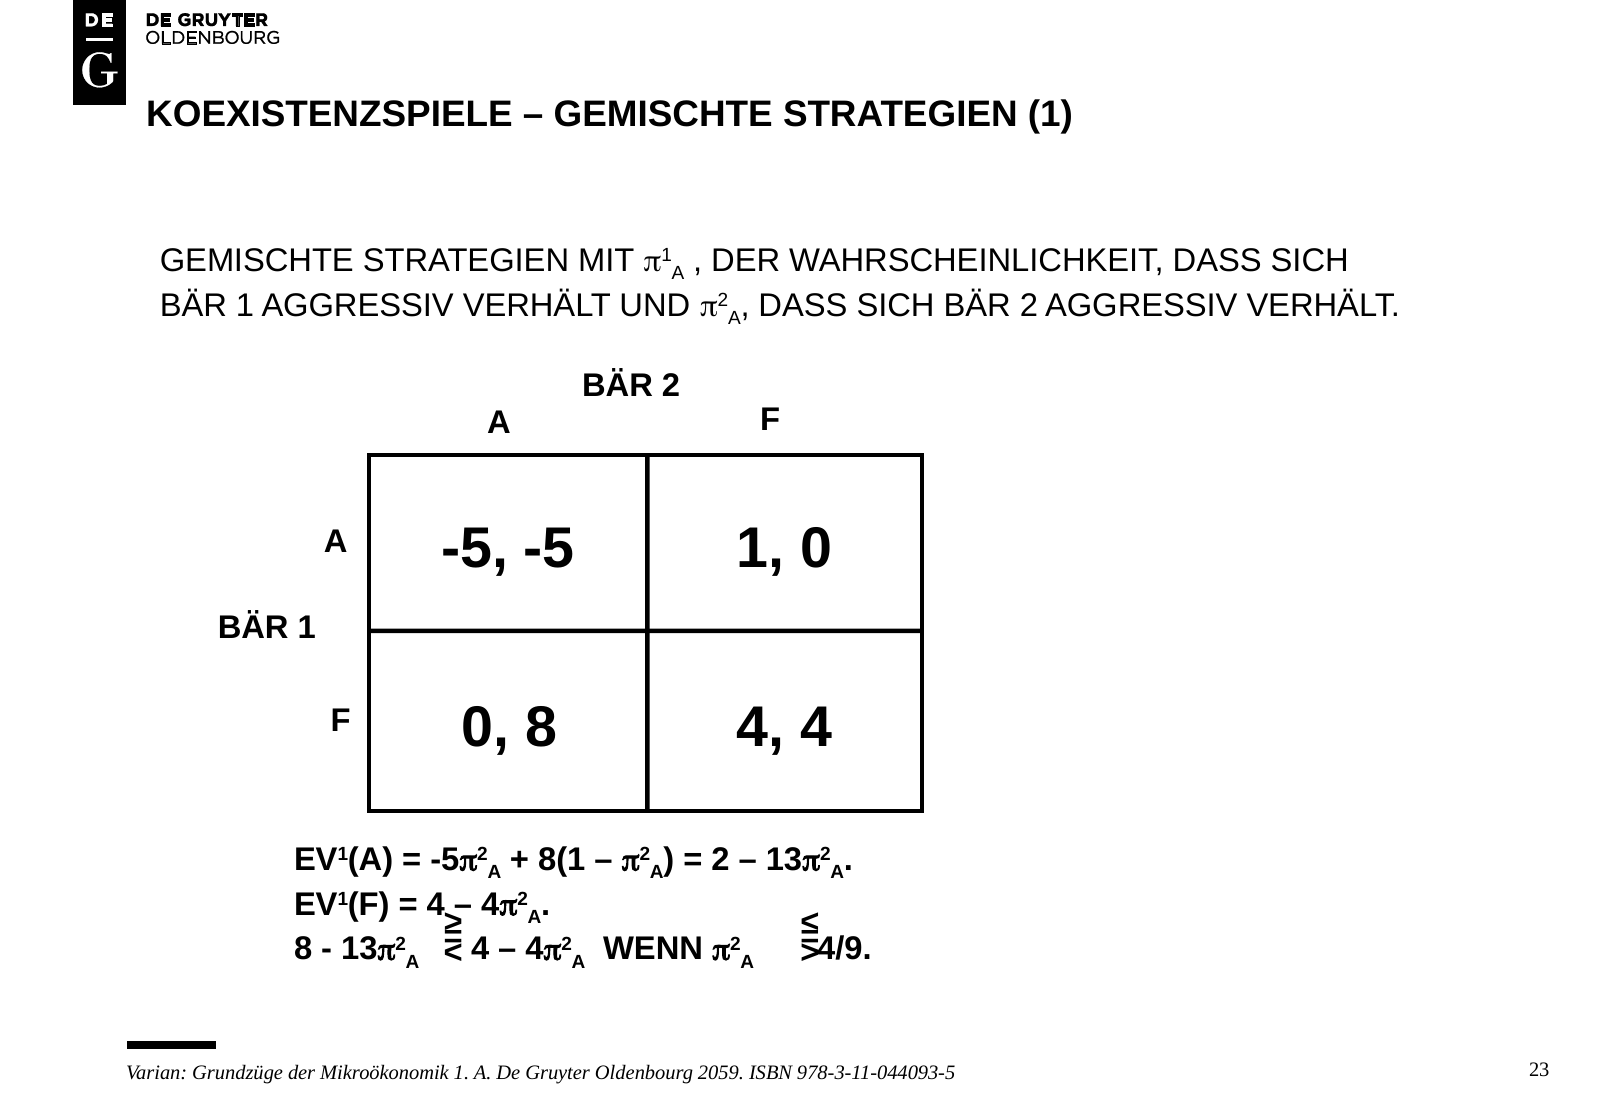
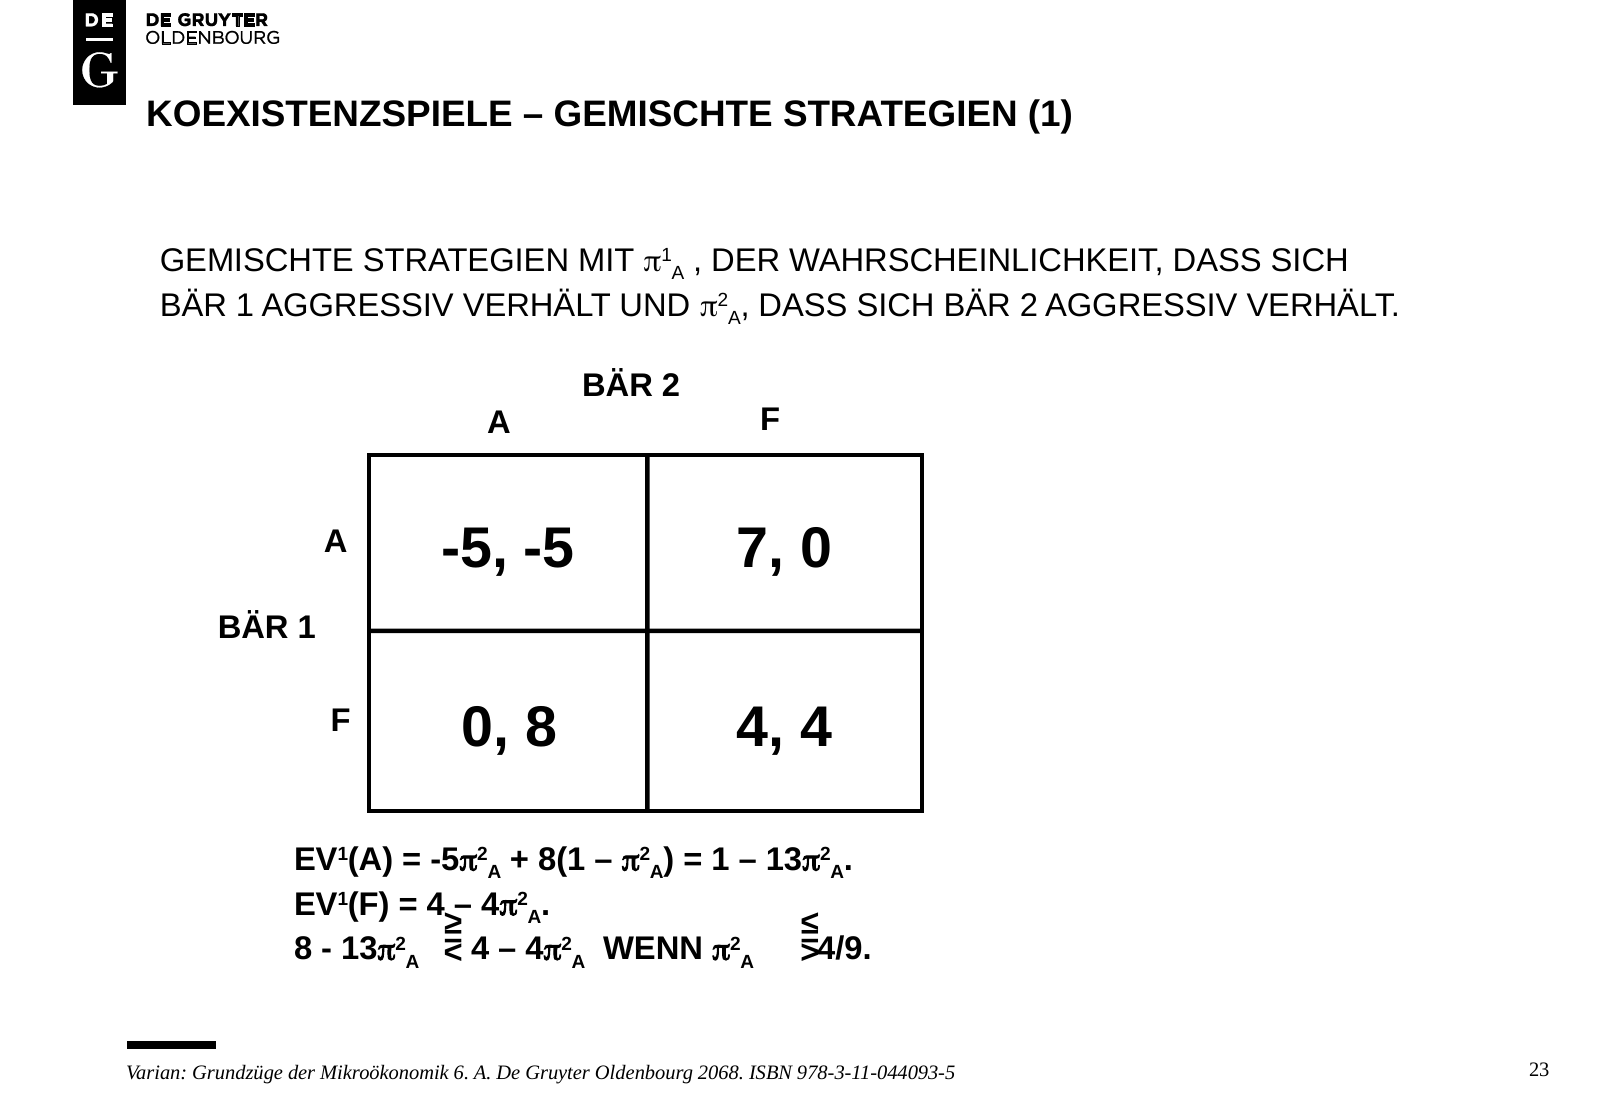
-5 1: 1 -> 7 (760, 549)
2: 2 -> 1 (720, 860)
Mikroökonomik 1: 1 -> 6 (461, 1073)
2059: 2059 -> 2068 (721, 1073)
